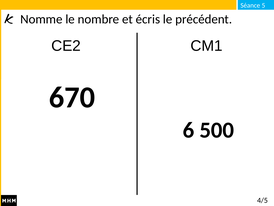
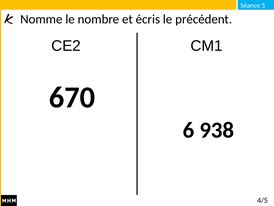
500: 500 -> 938 (217, 130)
